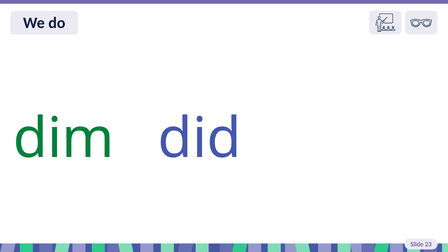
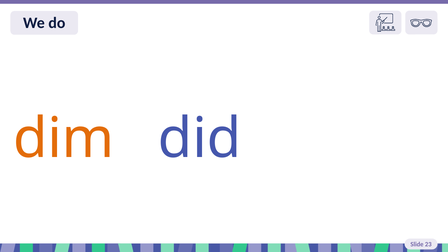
dim colour: green -> orange (64, 139)
